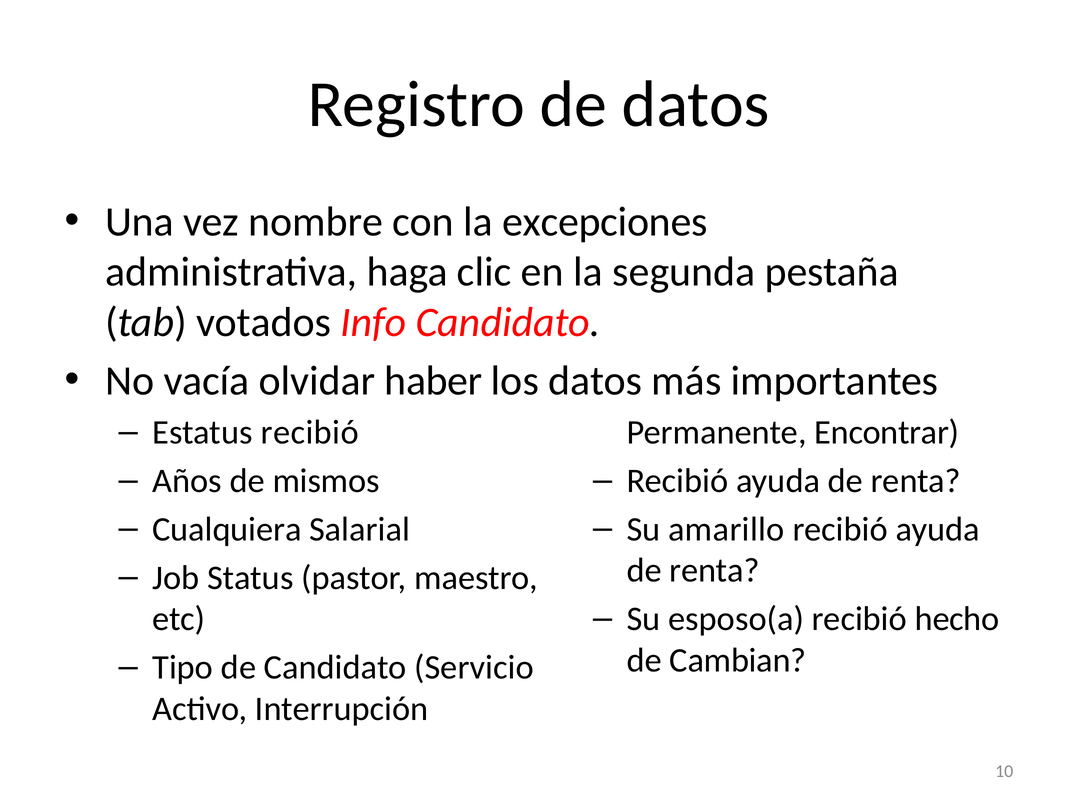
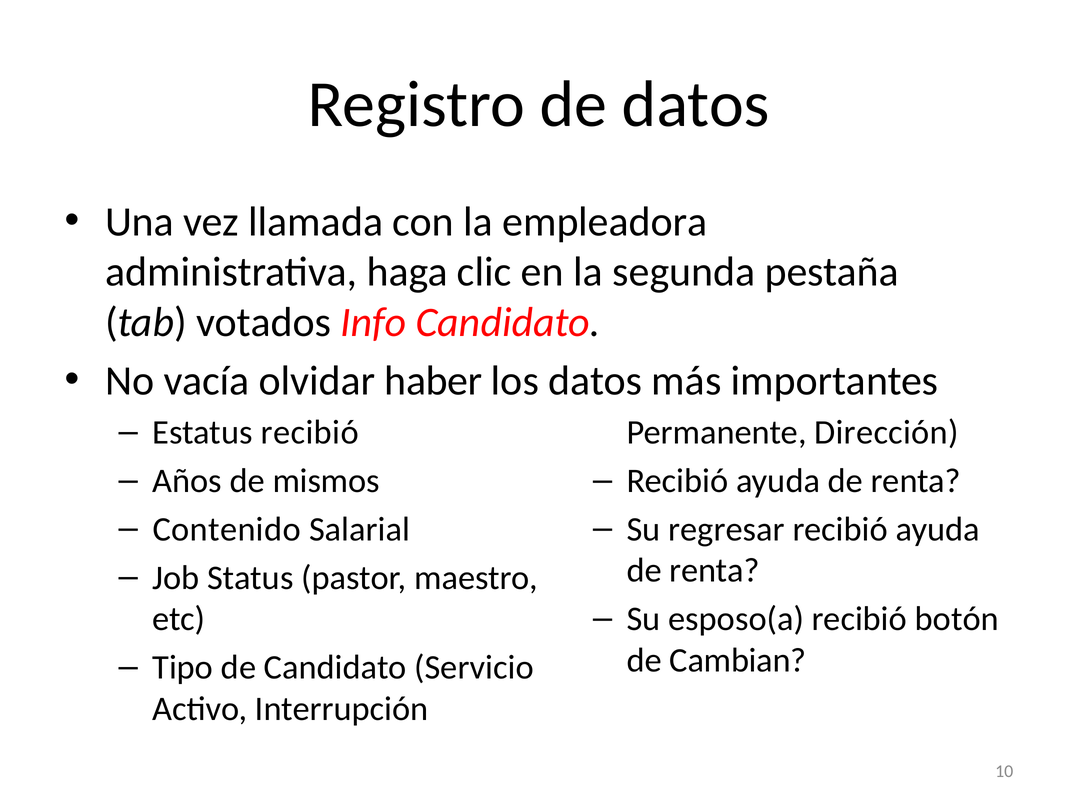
nombre: nombre -> llamada (316, 222)
excepciones: excepciones -> empleadora (605, 222)
Encontrar: Encontrar -> Dirección (886, 433)
Cualquiera: Cualquiera -> Contenido (227, 530)
amarillo: amarillo -> regresar (727, 530)
hecho: hecho -> botón (957, 619)
